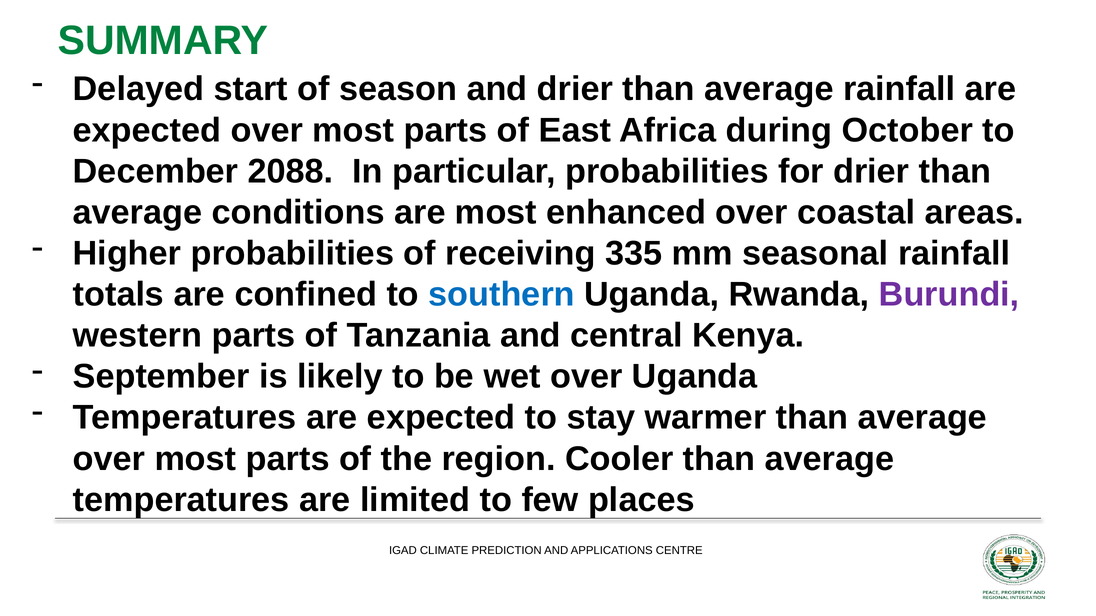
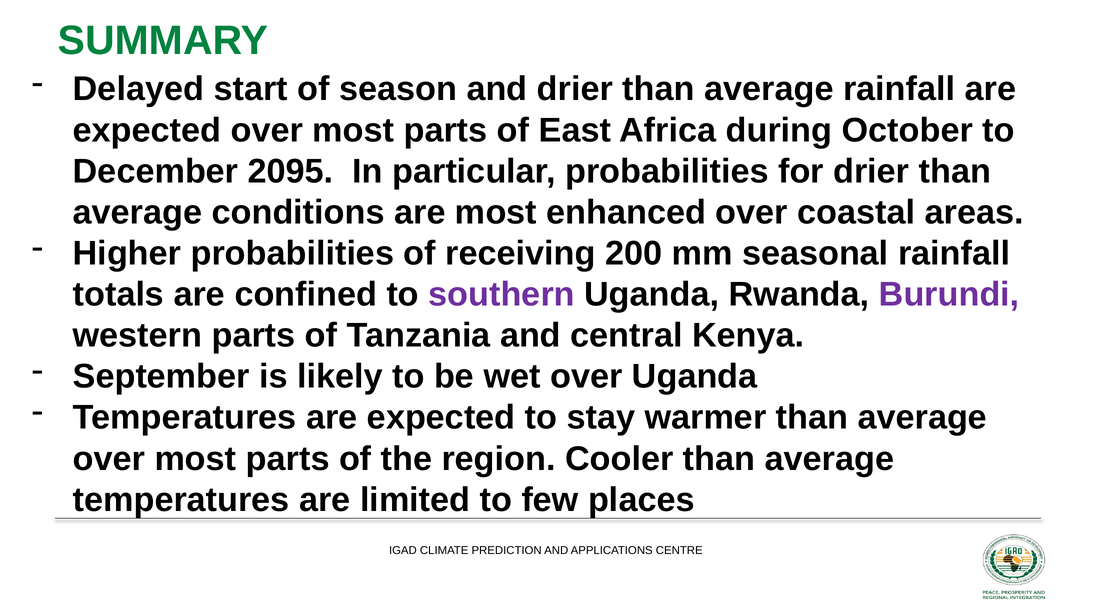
2088: 2088 -> 2095 (291, 171)
335: 335 -> 200 (634, 254)
southern colour: blue -> purple (502, 295)
